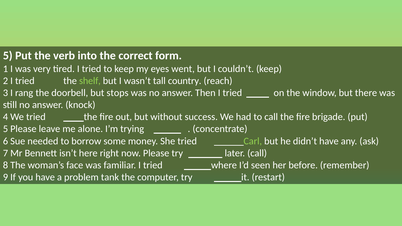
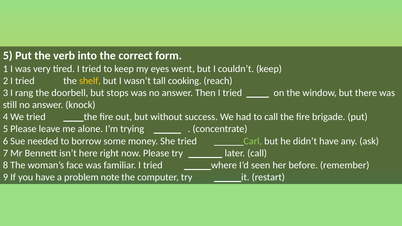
shelf colour: light green -> yellow (90, 81)
country: country -> cooking (185, 81)
tank: tank -> note (110, 177)
